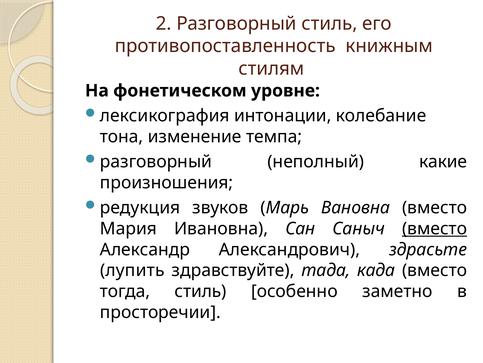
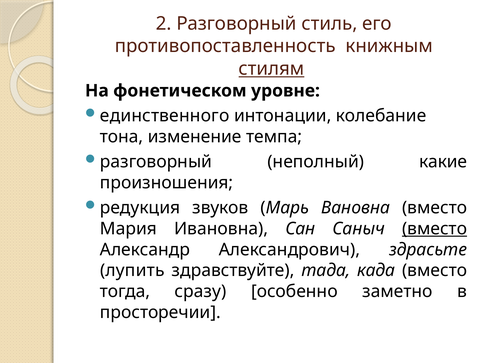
стилям underline: none -> present (271, 69)
лексикография: лексикография -> единственного (165, 115)
тогда стиль: стиль -> сразу (200, 291)
